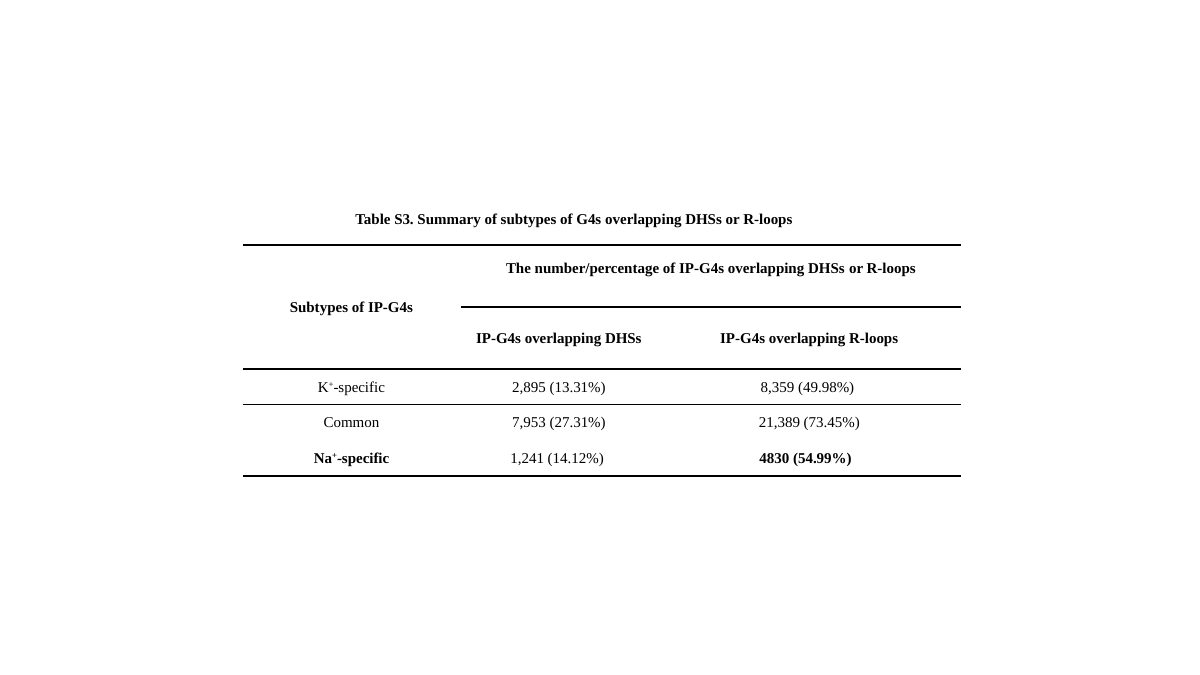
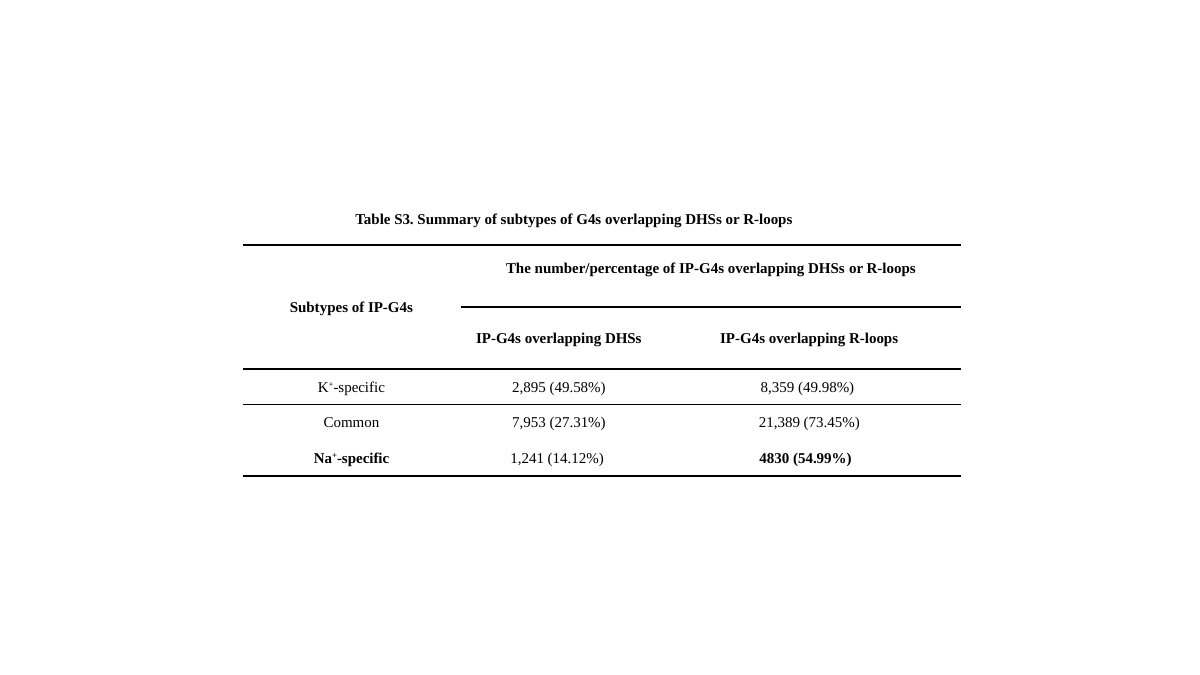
13.31%: 13.31% -> 49.58% (578, 387)
